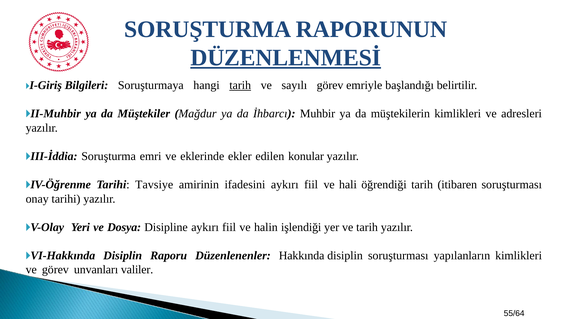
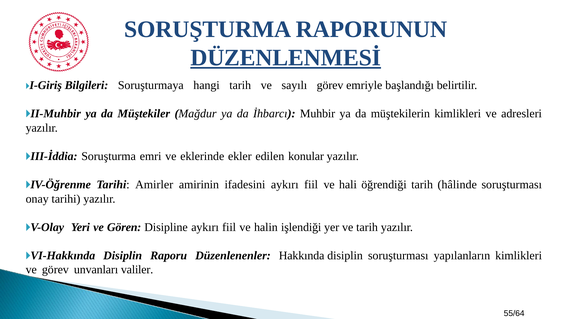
tarih underline: present -> none (240, 85)
Tavsiye: Tavsiye -> Amirler (154, 185)
itibaren: itibaren -> hâlinde (457, 185)
Dosya: Dosya -> Gören (124, 227)
